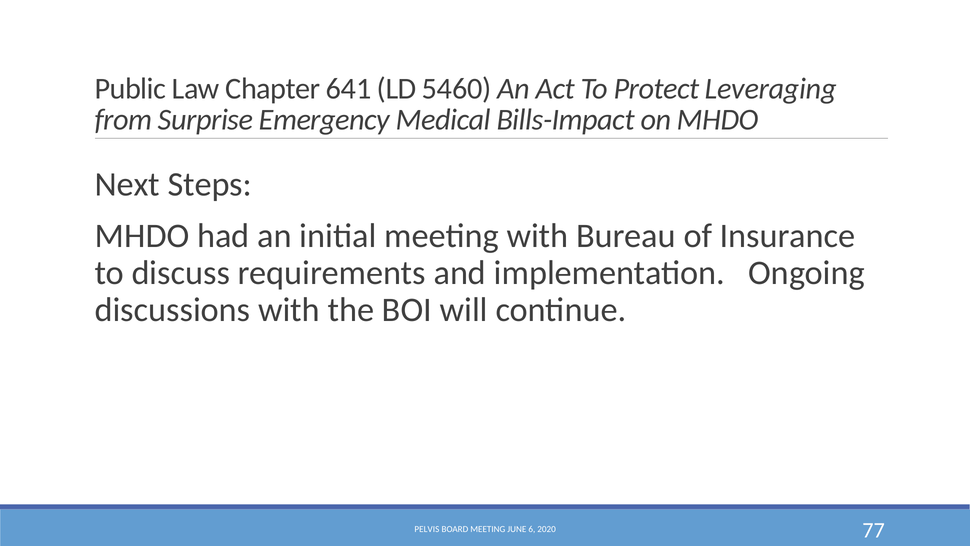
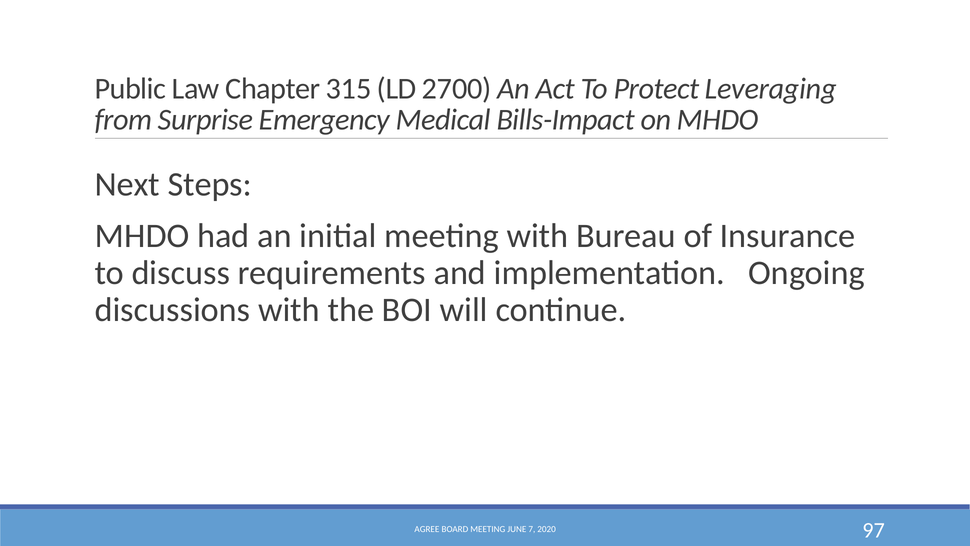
641: 641 -> 315 (349, 89)
5460: 5460 -> 2700 (457, 89)
PELVIS: PELVIS -> AGREE (427, 529)
6: 6 -> 7 (532, 529)
77: 77 -> 97 (874, 530)
